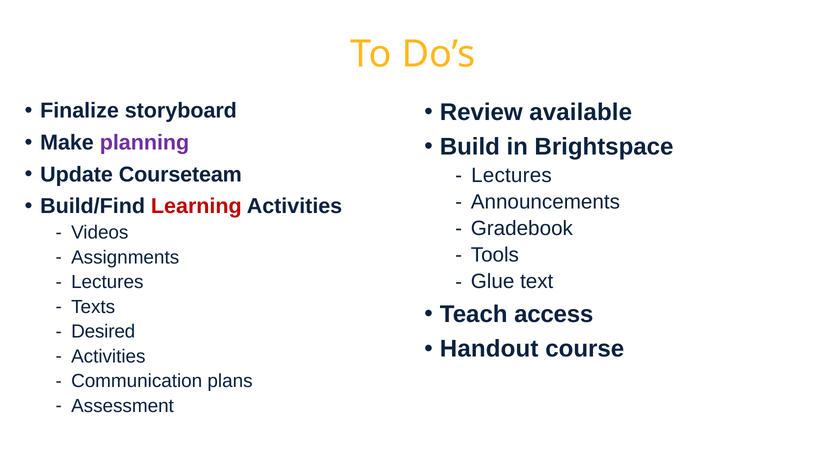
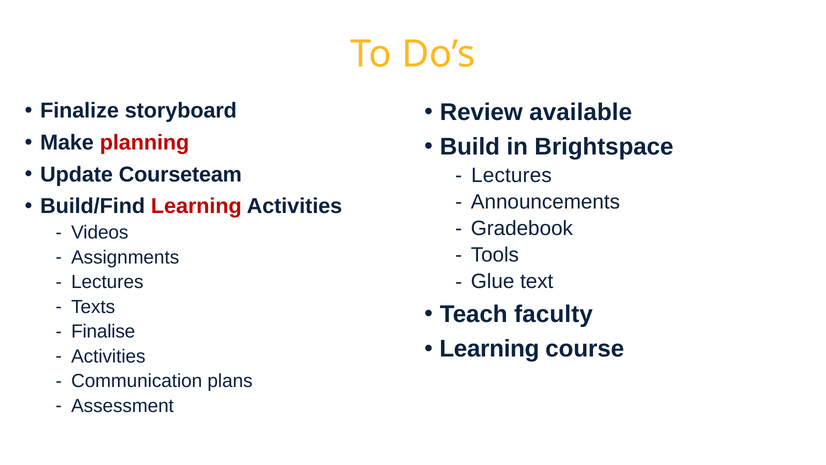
planning colour: purple -> red (144, 143)
access: access -> faculty (554, 314)
Desired: Desired -> Finalise (103, 331)
Handout: Handout -> Learning (489, 349)
